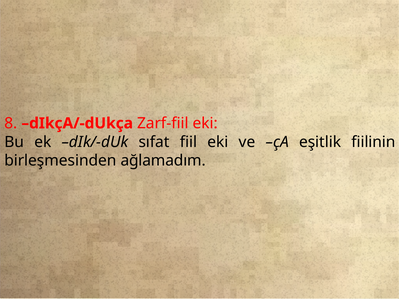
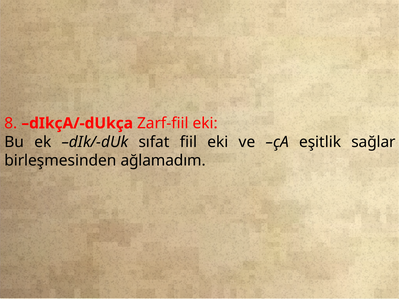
fiilinin: fiilinin -> sağlar (373, 142)
